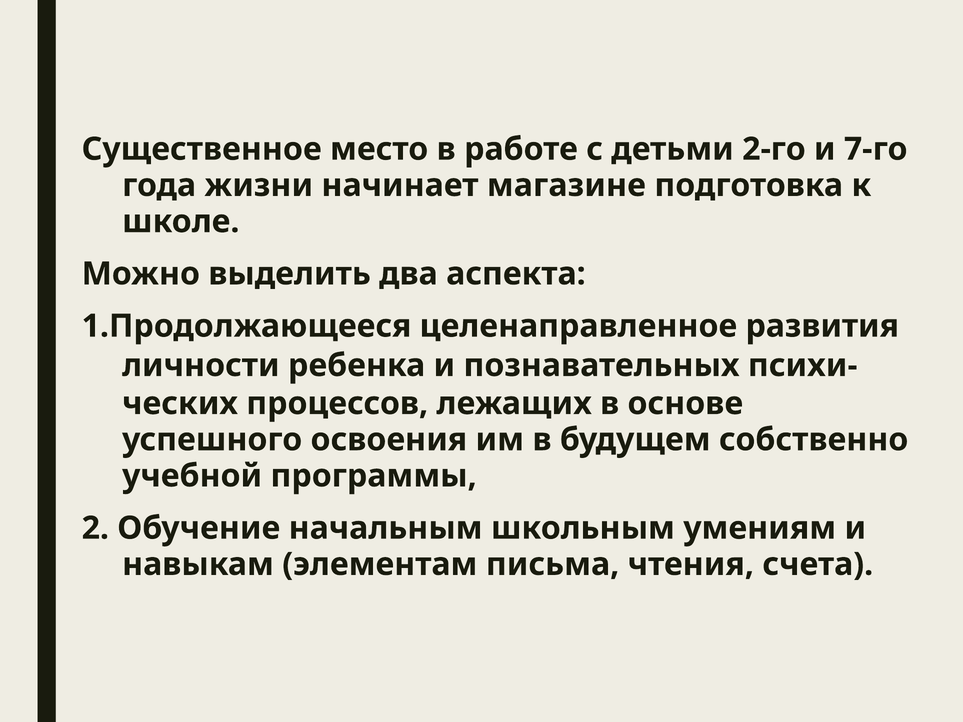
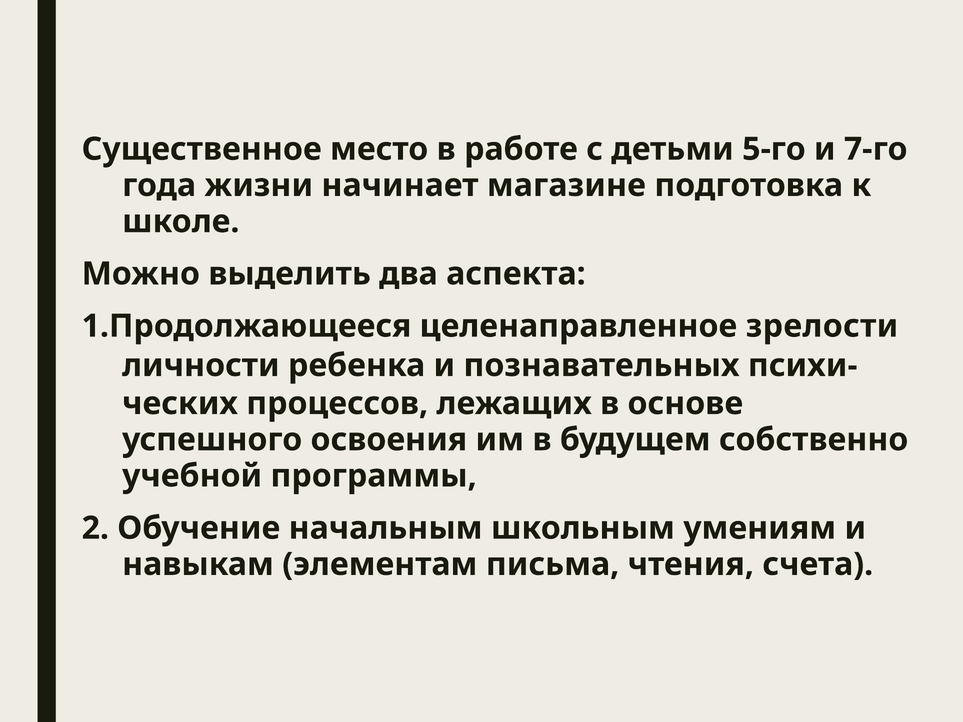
2-го: 2-го -> 5-го (774, 149)
развития: развития -> зрелости (822, 326)
